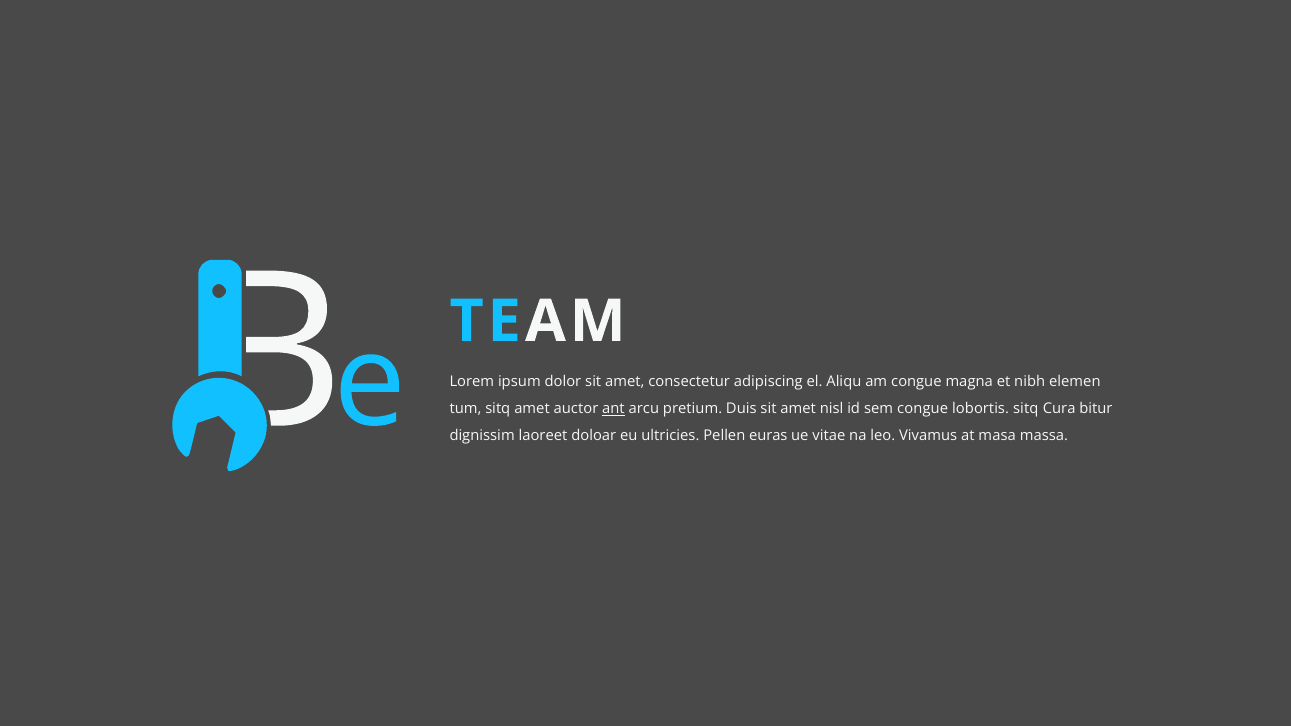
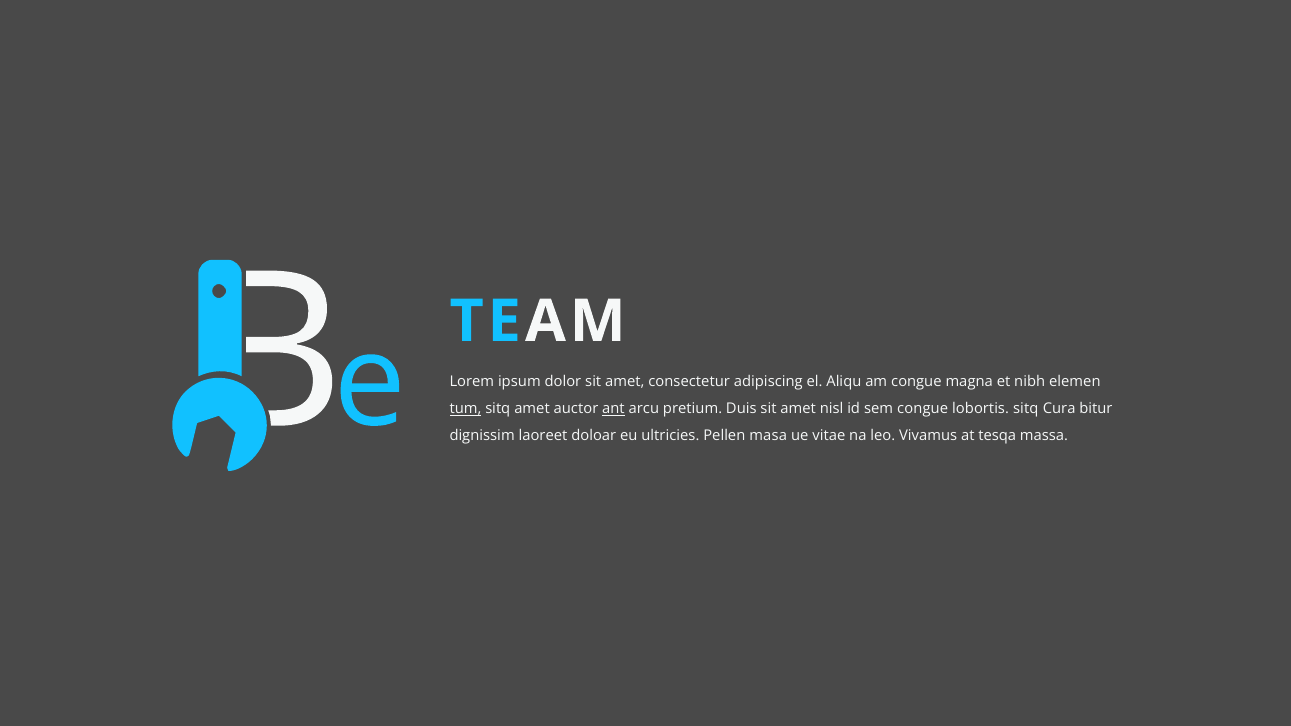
tum underline: none -> present (465, 409)
euras: euras -> masa (768, 435)
masa: masa -> tesqa (997, 435)
